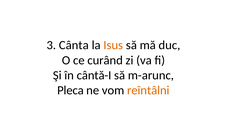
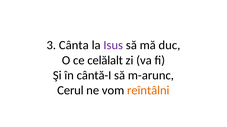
Isus colour: orange -> purple (113, 45)
curând: curând -> celălalt (105, 61)
Pleca: Pleca -> Cerul (71, 91)
